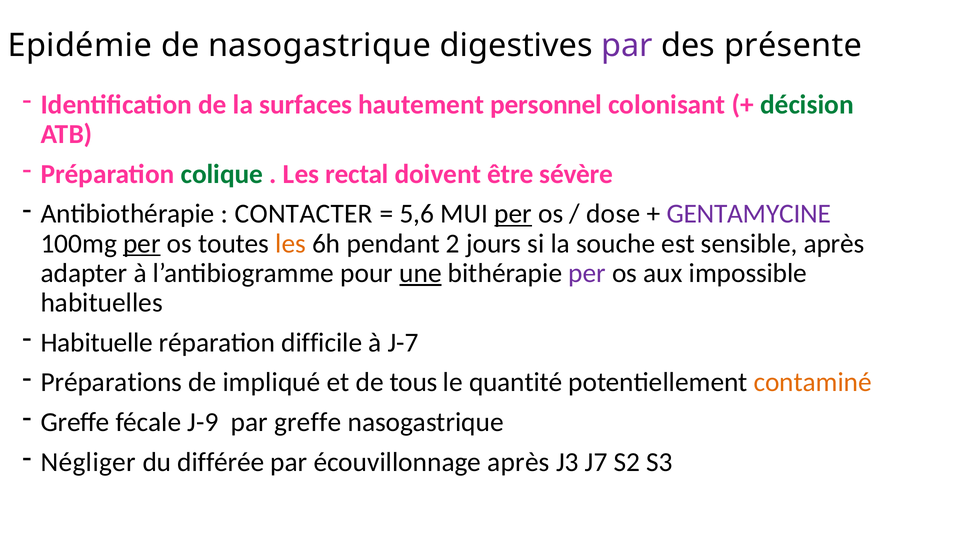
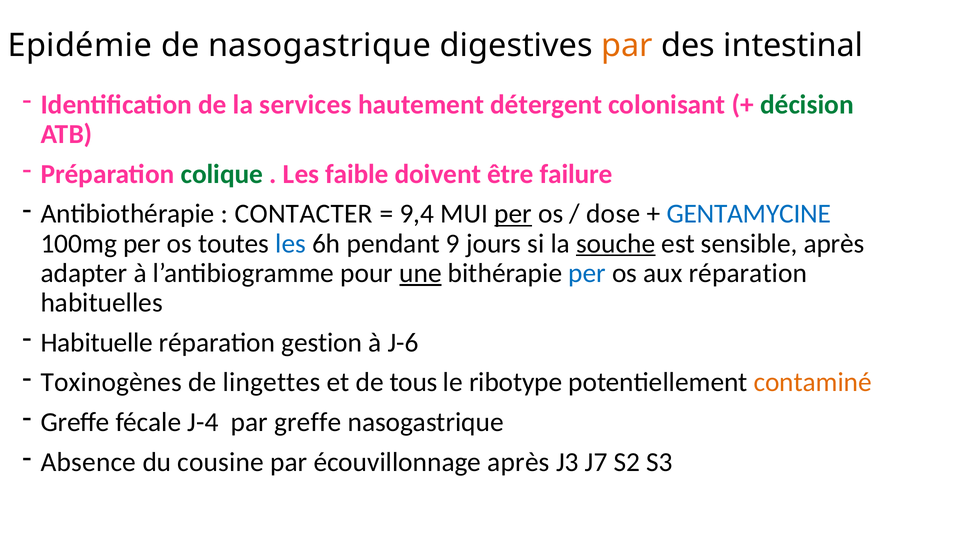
par colour: purple -> orange (627, 46)
présente: présente -> intestinal (793, 46)
surfaces: surfaces -> services (306, 105)
personnel: personnel -> détergent (546, 105)
rectal: rectal -> faible (357, 174)
sévère: sévère -> failure (576, 174)
5,6: 5,6 -> 9,4 (417, 214)
GENTAMYCINE colour: purple -> blue (749, 214)
per underline: present -> none (142, 244)
les colour: orange -> blue (291, 244)
2: 2 -> 9 (453, 244)
souche underline: none -> present (616, 244)
per colour: purple -> blue (587, 273)
aux impossible: impossible -> réparation (748, 273)
difficile: difficile -> gestion (322, 343)
J-7: J-7 -> J-6 (403, 343)
Préparations: Préparations -> Toxinogènes (111, 382)
impliqué: impliqué -> lingettes (271, 382)
quantité: quantité -> ribotype (516, 382)
J-9: J-9 -> J-4 (203, 422)
Négliger: Négliger -> Absence (88, 462)
différée: différée -> cousine (221, 462)
